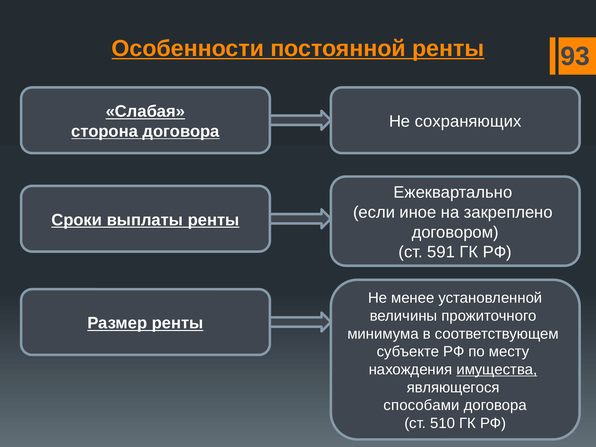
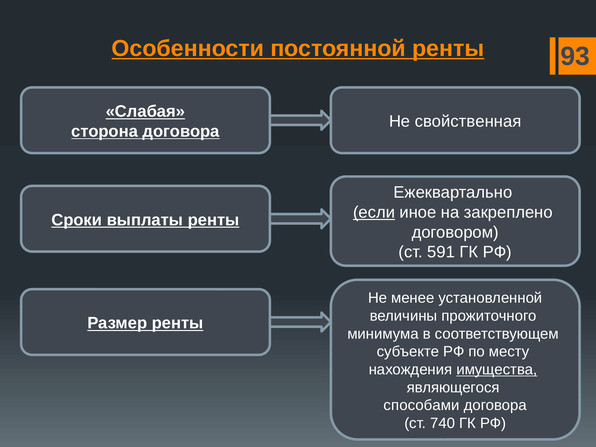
сохраняющих: сохраняющих -> свойственная (468, 121)
если underline: none -> present (374, 212)
510: 510 -> 740 (443, 423)
